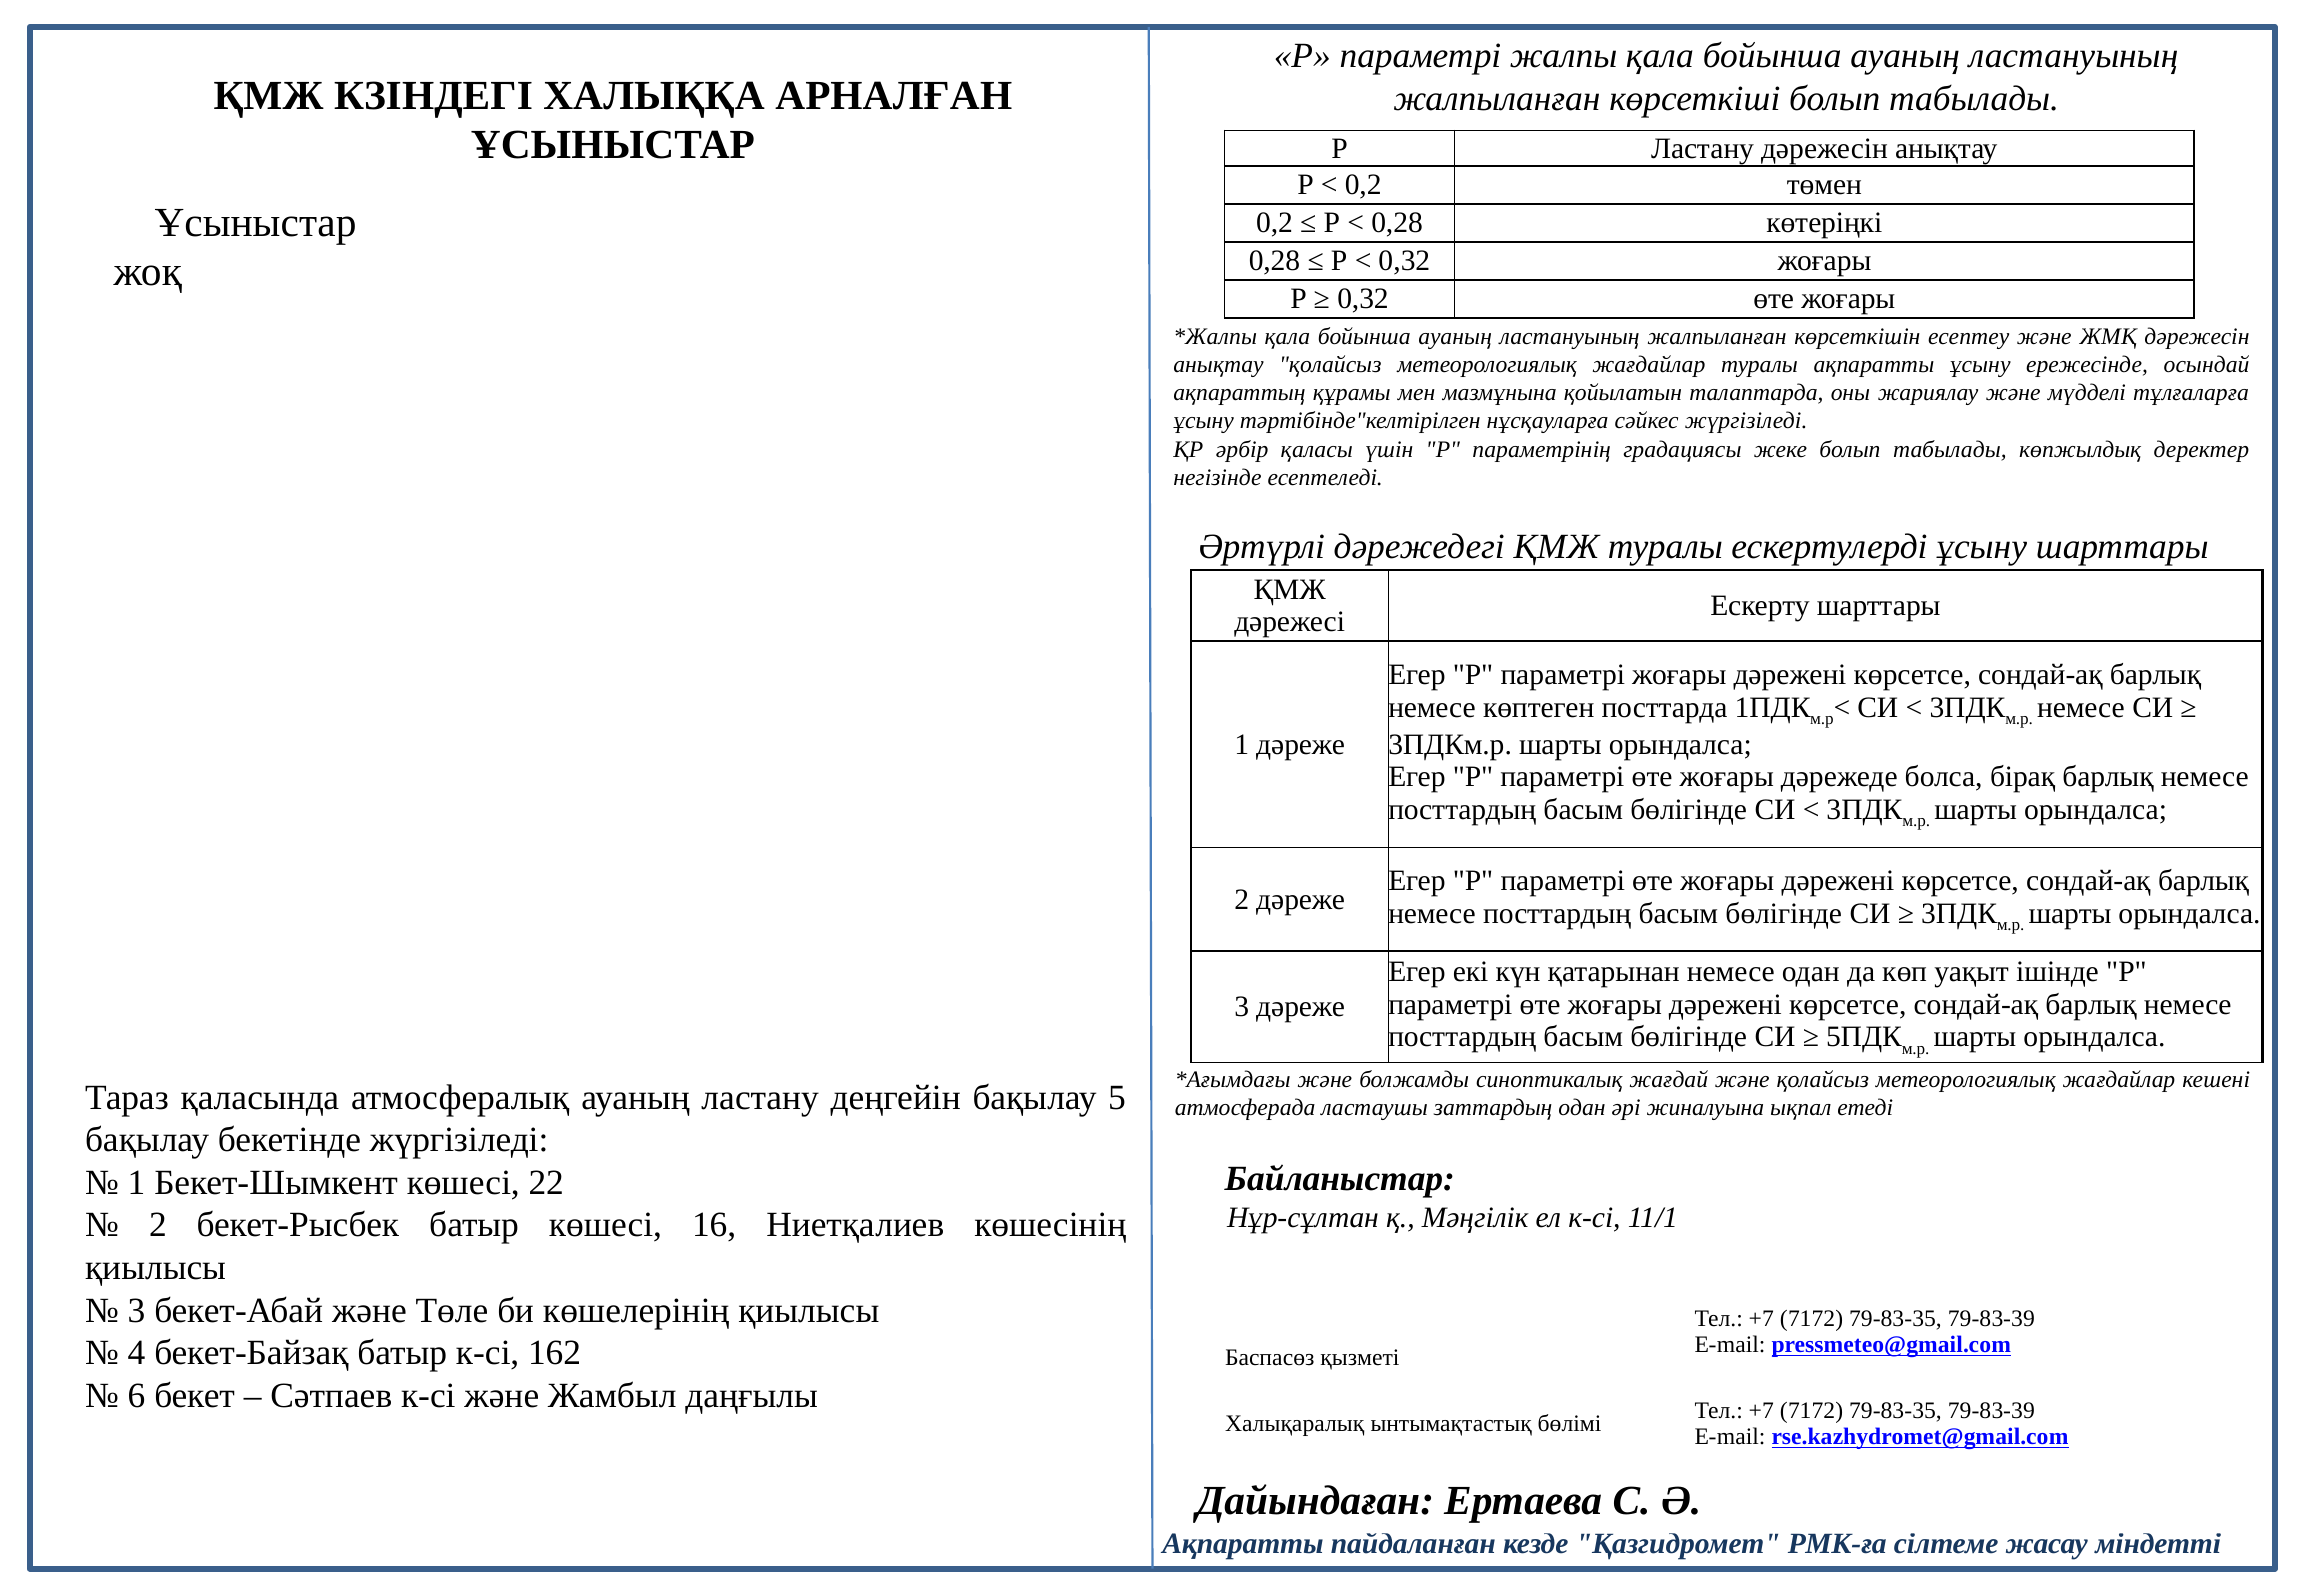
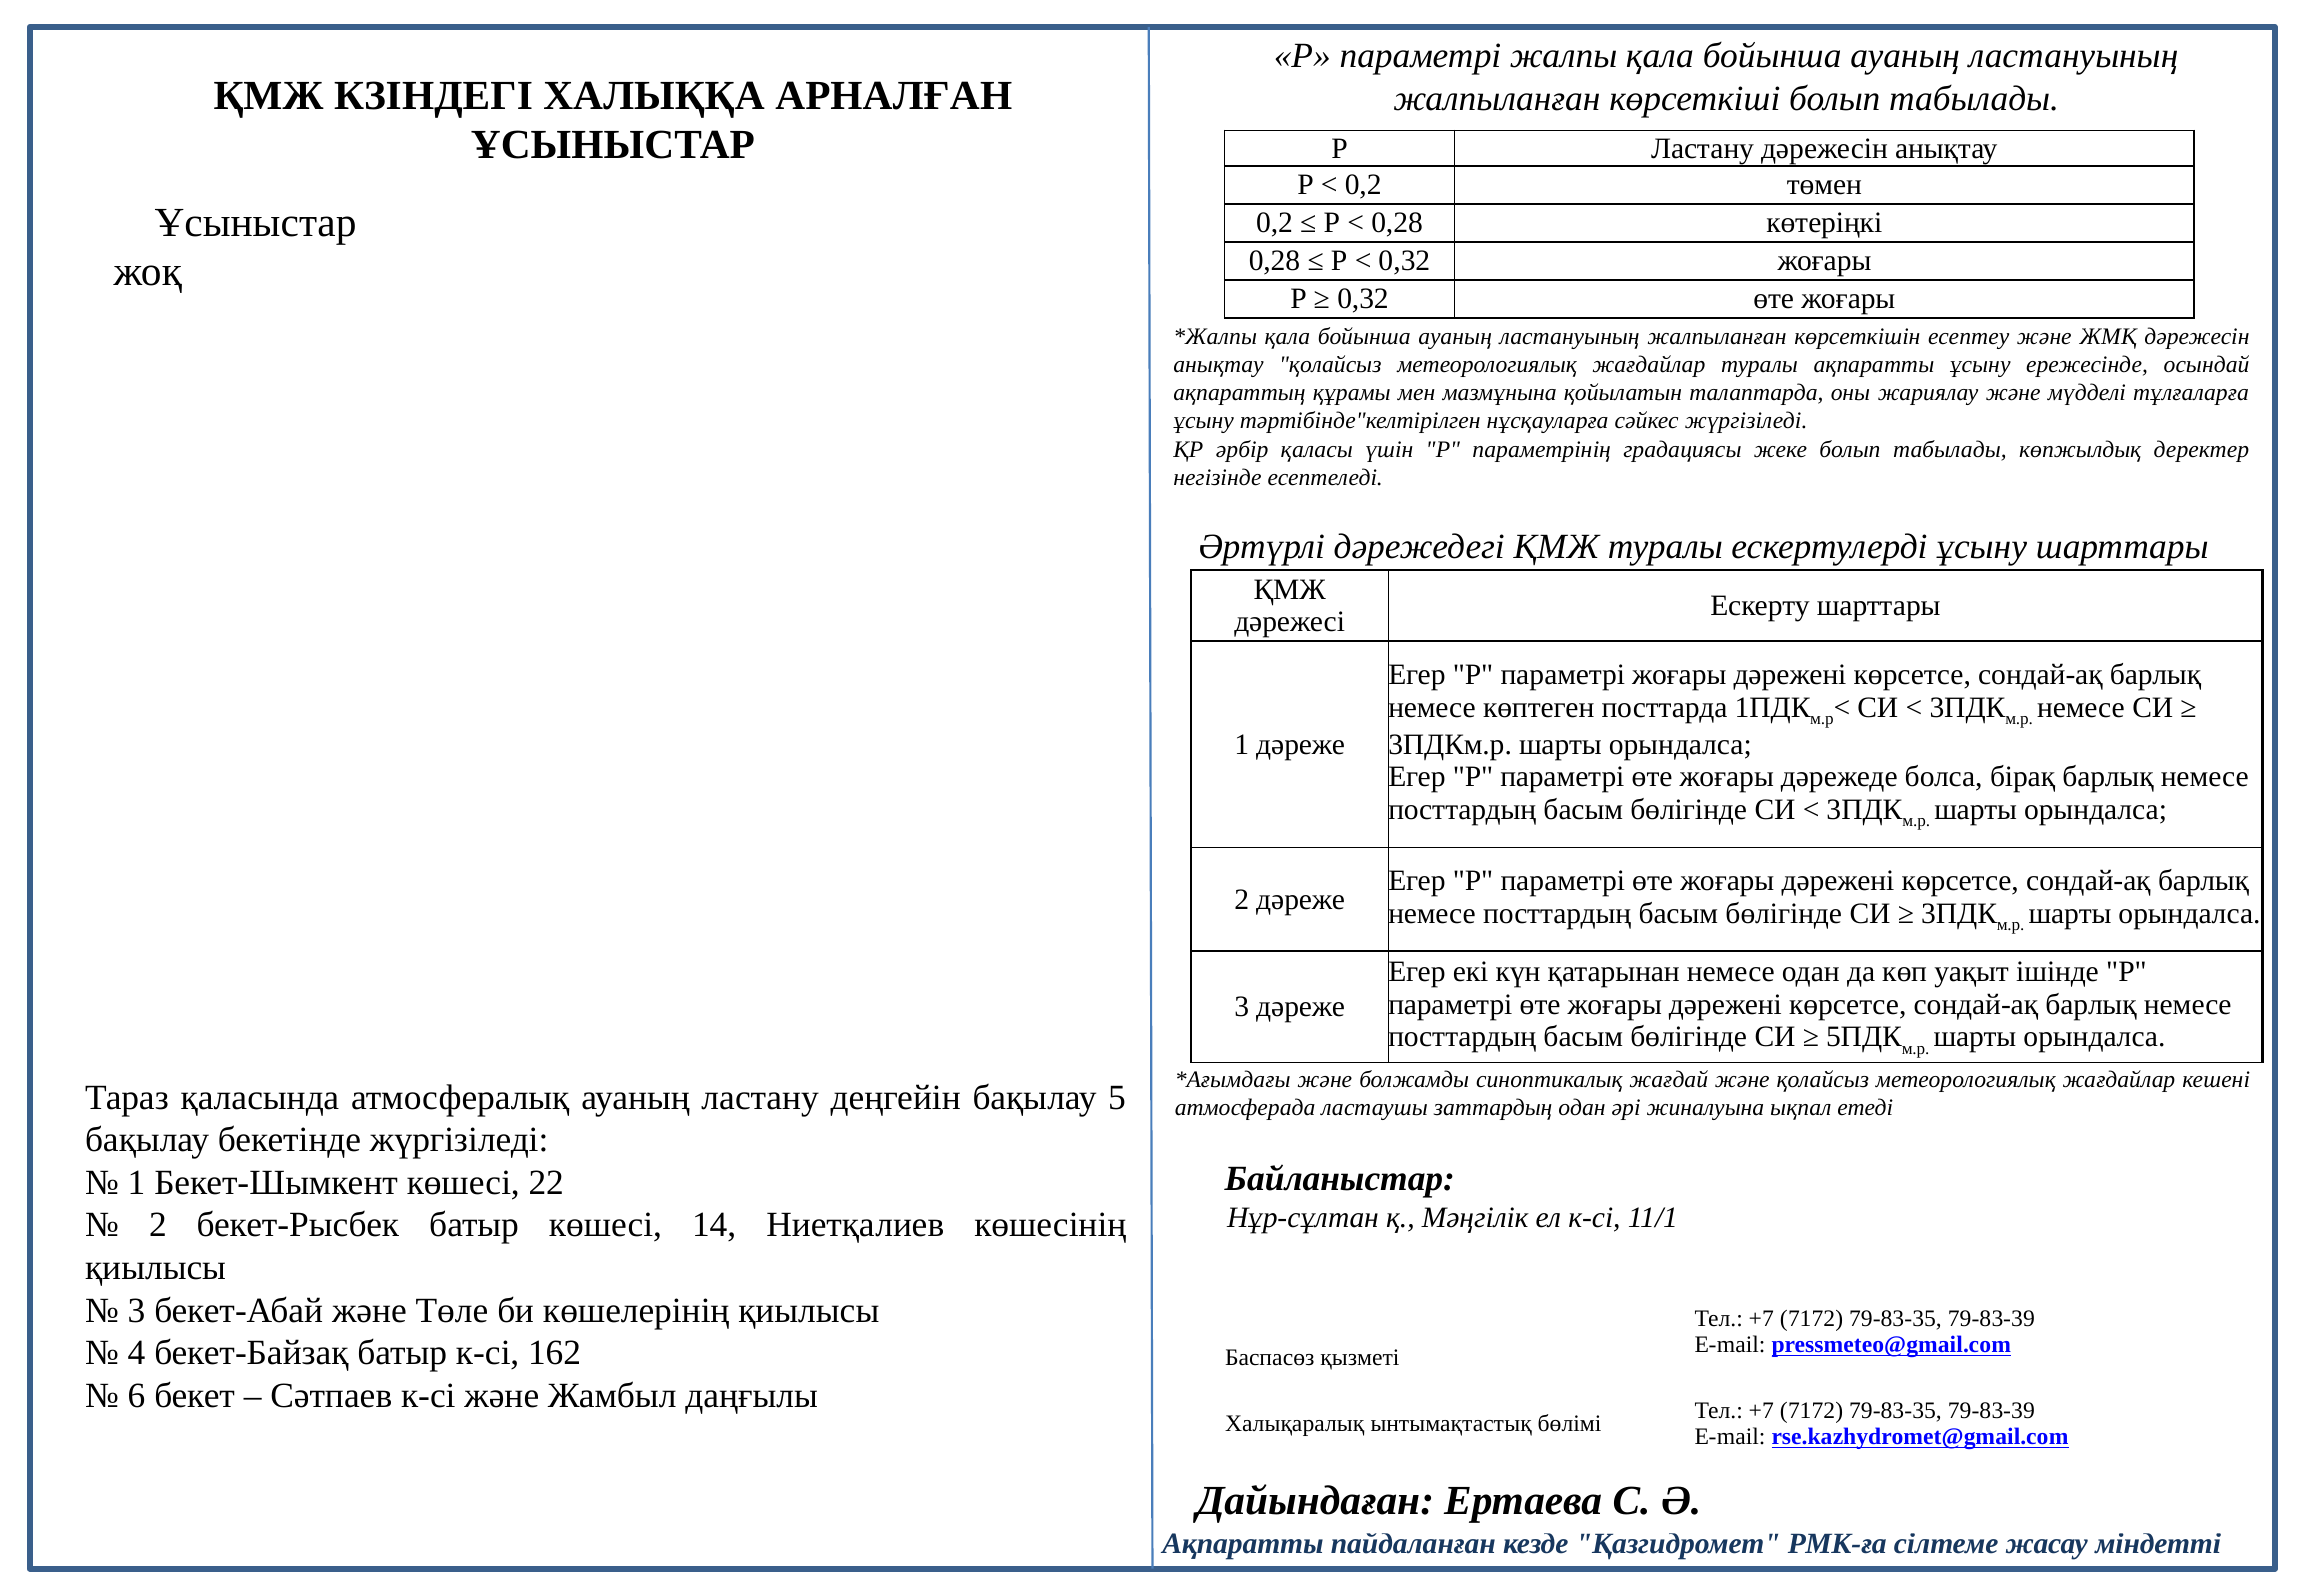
16: 16 -> 14 (714, 1225)
